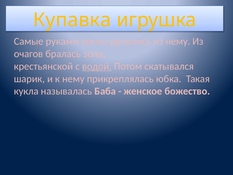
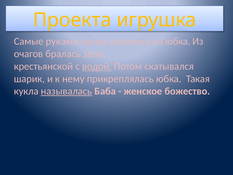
Купавка: Купавка -> Проекта (72, 20)
из нему: нему -> юбка (178, 41)
называлась underline: none -> present (66, 91)
